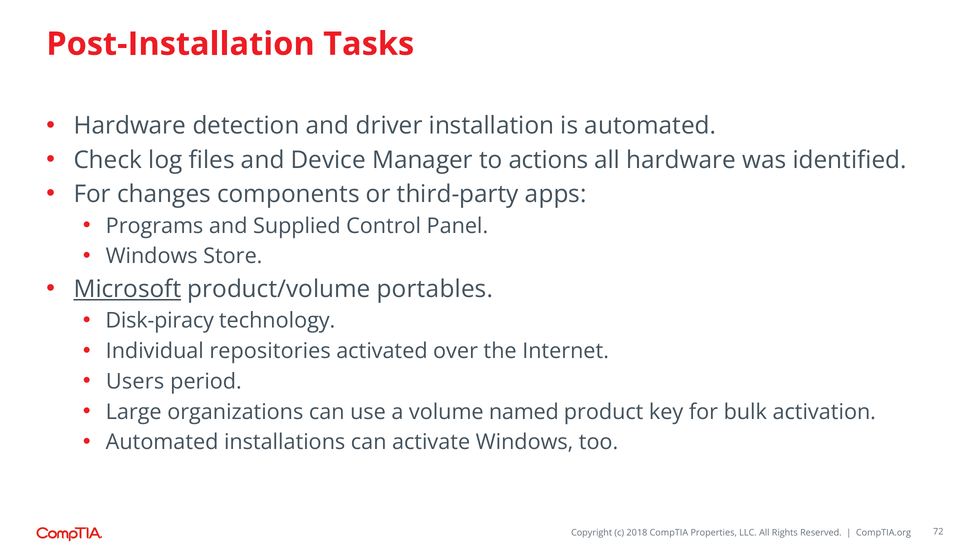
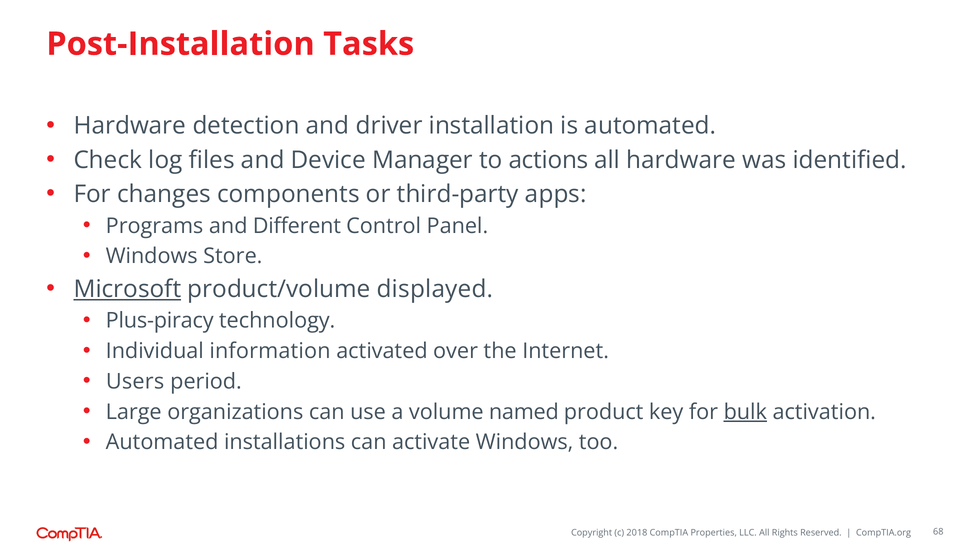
Supplied: Supplied -> Different (297, 226)
portables: portables -> displayed (435, 289)
Disk-piracy: Disk-piracy -> Plus-piracy (160, 321)
repositories: repositories -> information (270, 351)
bulk underline: none -> present (745, 412)
72: 72 -> 68 (938, 532)
